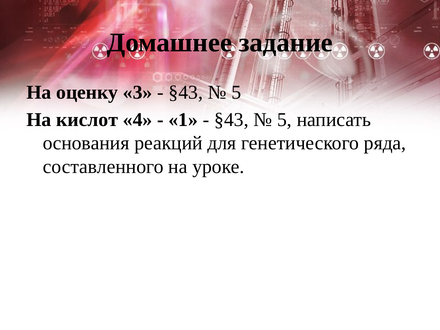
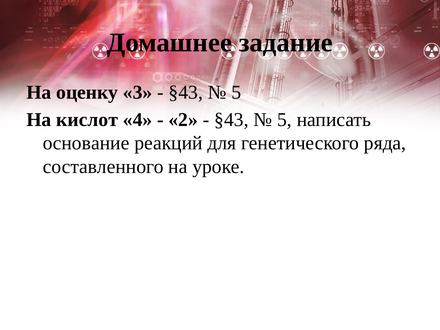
1: 1 -> 2 (183, 120)
основания: основания -> основание (86, 143)
